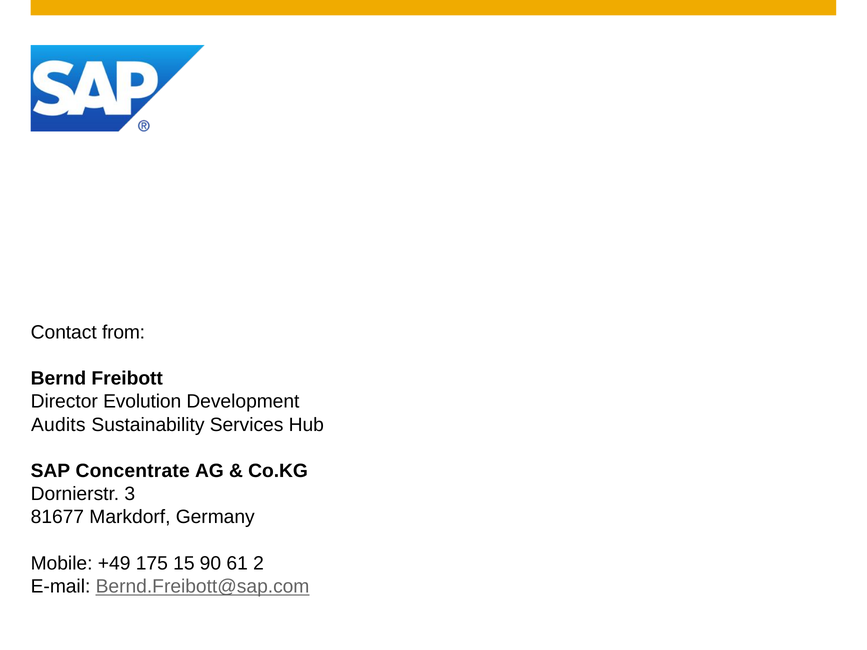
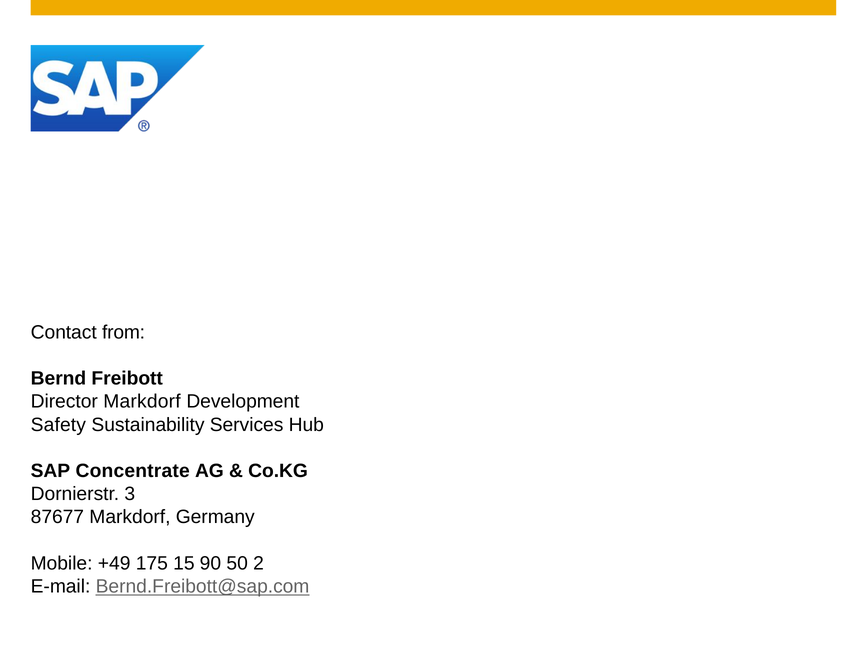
Director Evolution: Evolution -> Markdorf (142, 402)
Audits: Audits -> Safety (58, 425)
81677: 81677 -> 87677 (57, 517)
61: 61 -> 50 (237, 563)
